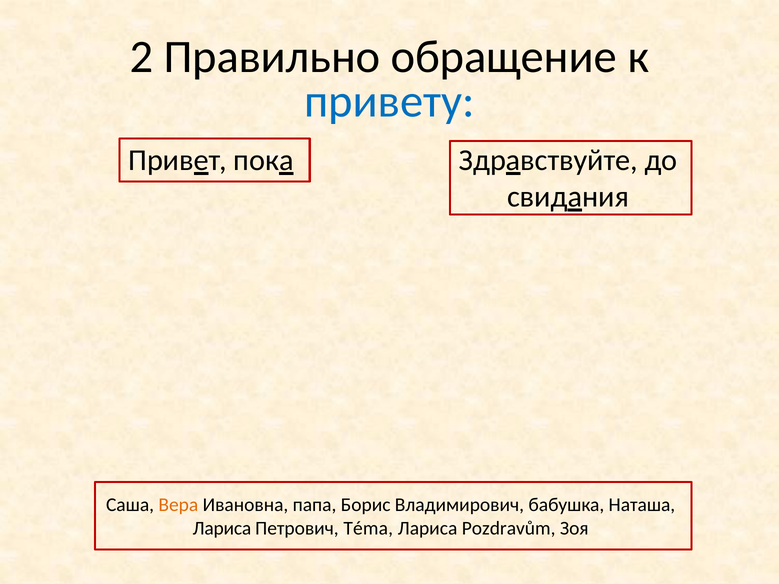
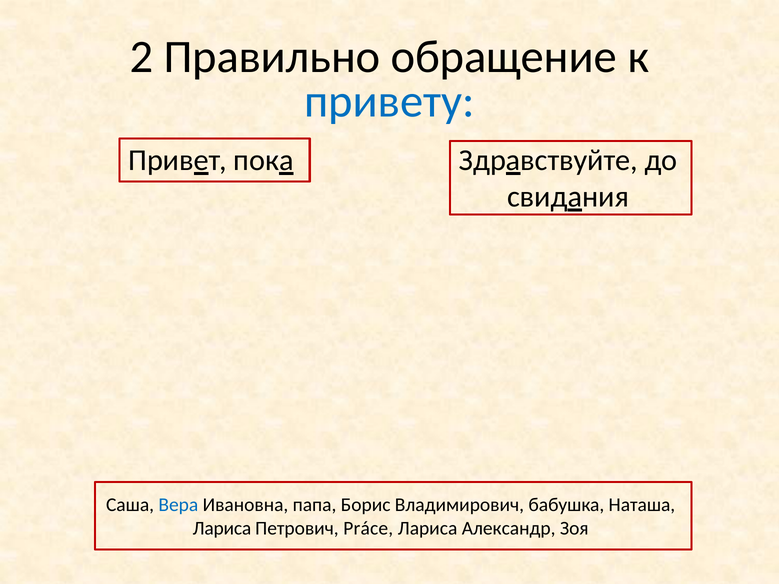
Вера colour: orange -> blue (178, 505)
Téma: Téma -> Práce (368, 529)
Pozdravům: Pozdravům -> Александр (509, 529)
